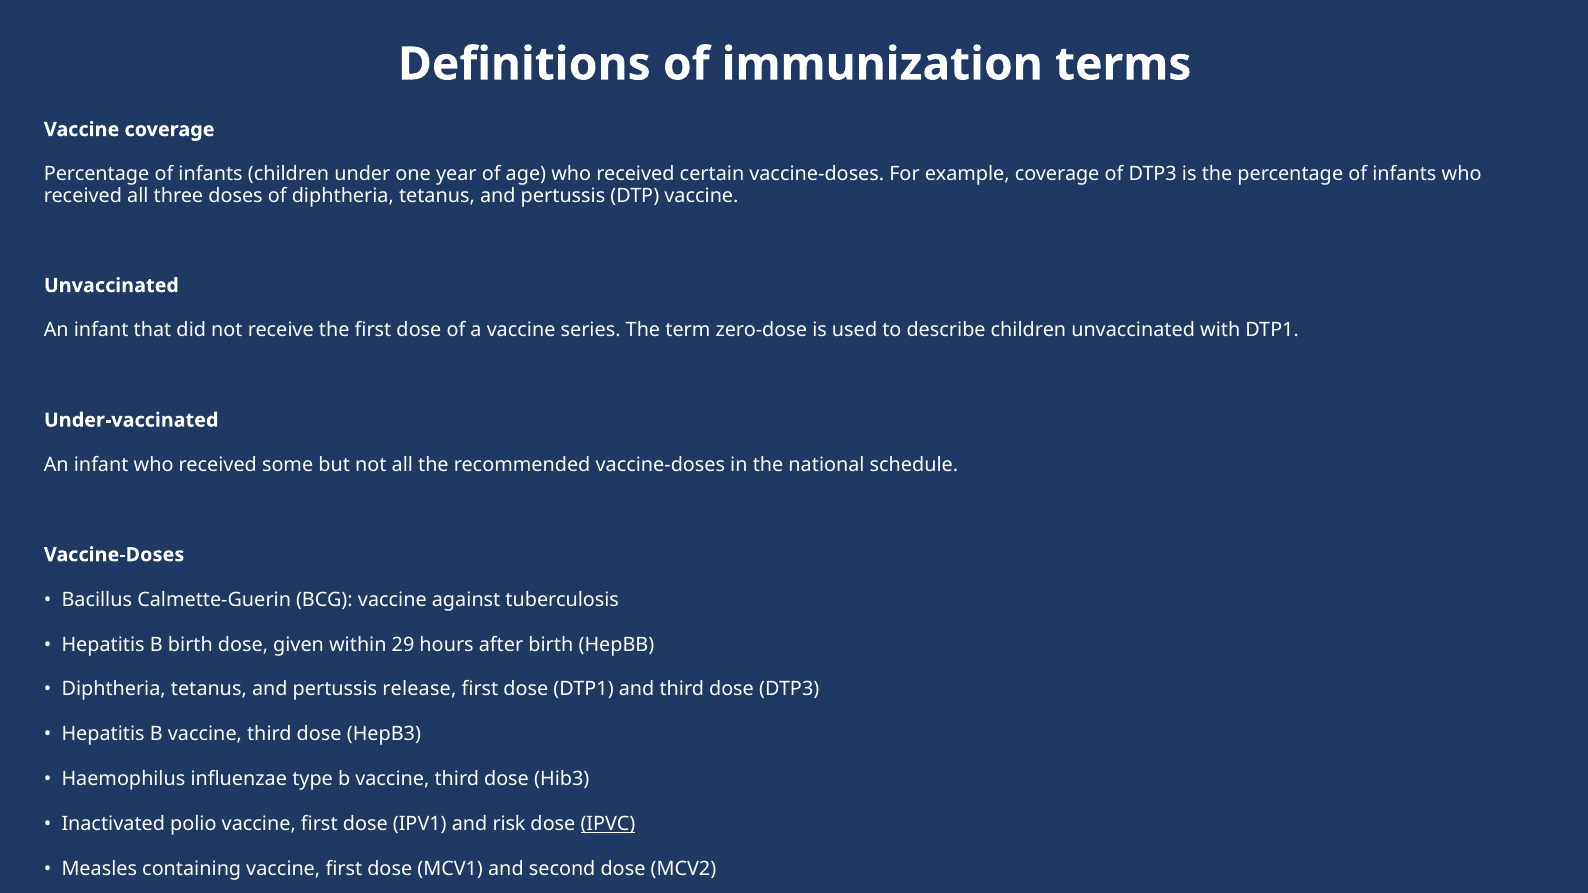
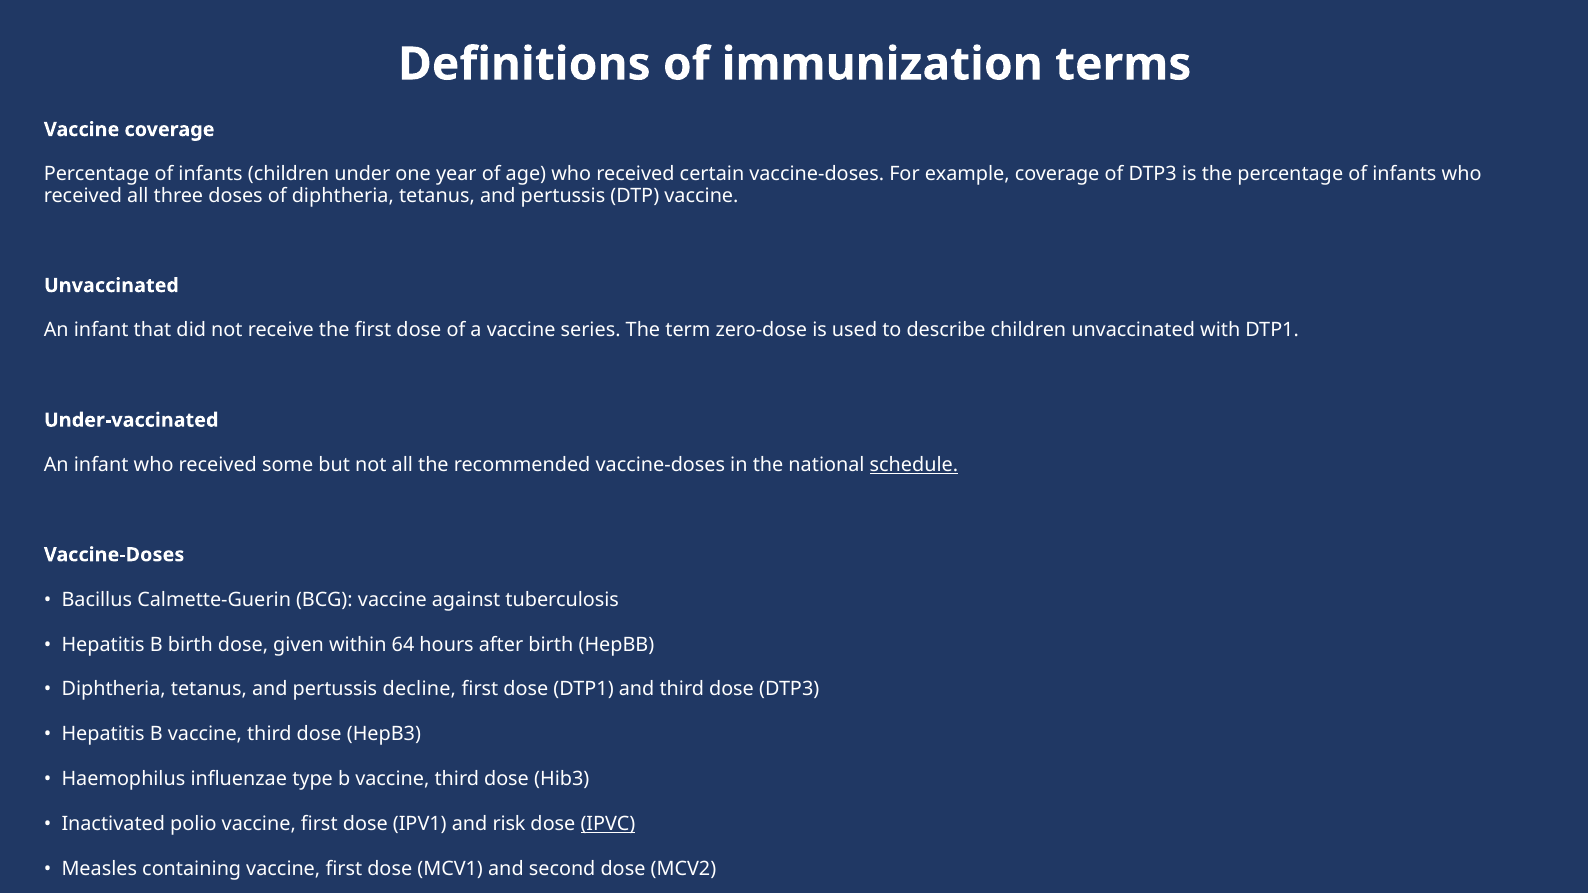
schedule underline: none -> present (914, 465)
29: 29 -> 64 (403, 645)
release: release -> decline (419, 690)
